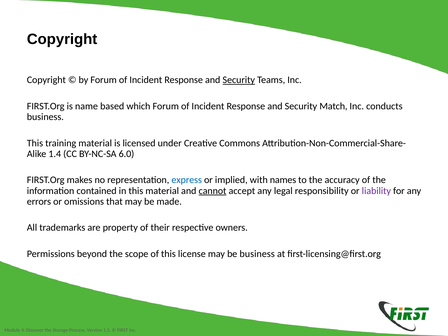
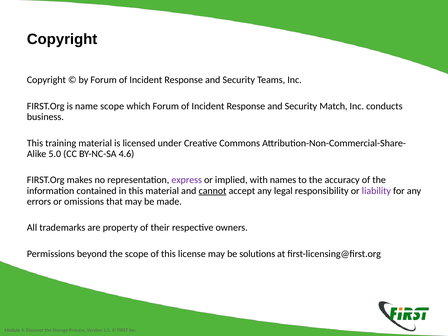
Security underline: present -> none (239, 80)
name based: based -> scope (112, 106)
1.4: 1.4 -> 5.0 (55, 154)
6.0: 6.0 -> 4.6 (126, 154)
express colour: blue -> purple (187, 180)
be business: business -> solutions (257, 254)
